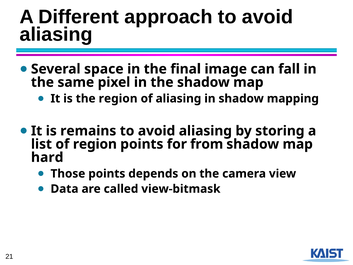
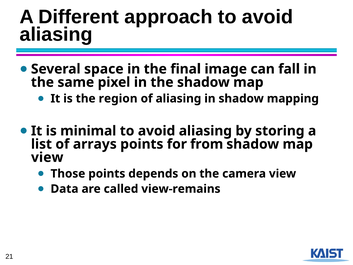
remains: remains -> minimal (88, 131)
of region: region -> arrays (95, 144)
hard: hard -> view (47, 157)
view-bitmask: view-bitmask -> view-remains (181, 189)
